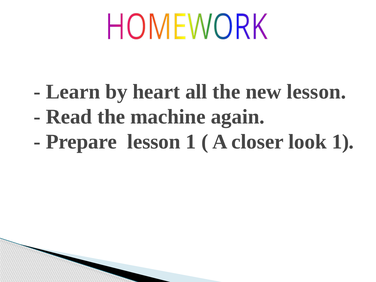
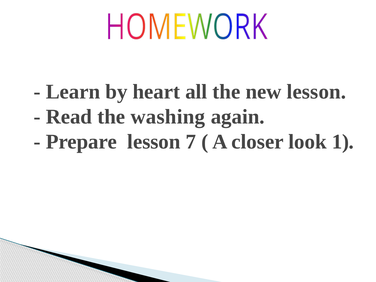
machine: machine -> washing (168, 117)
lesson 1: 1 -> 7 (191, 142)
